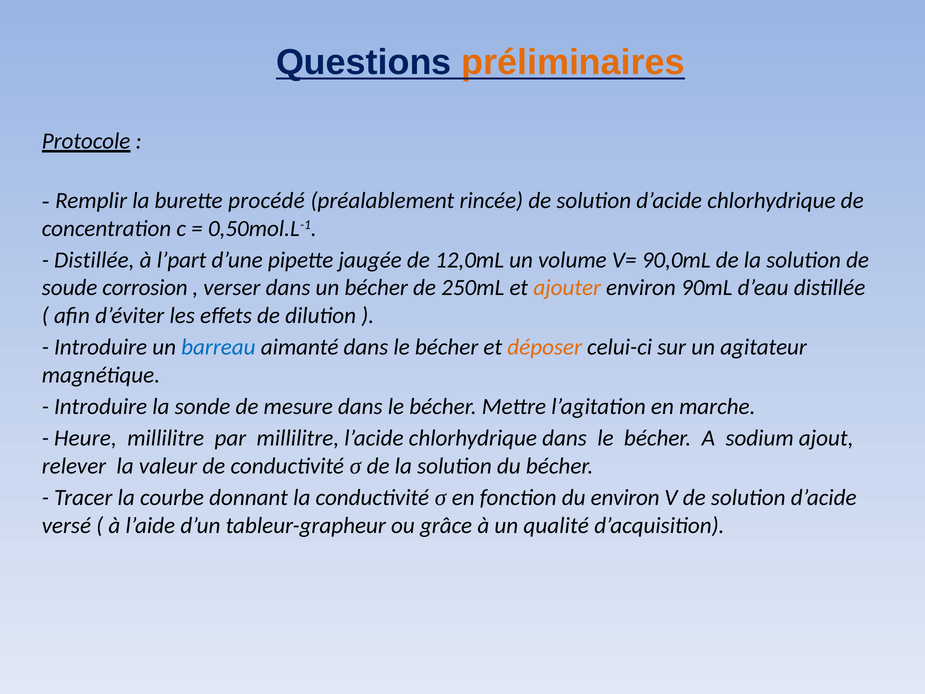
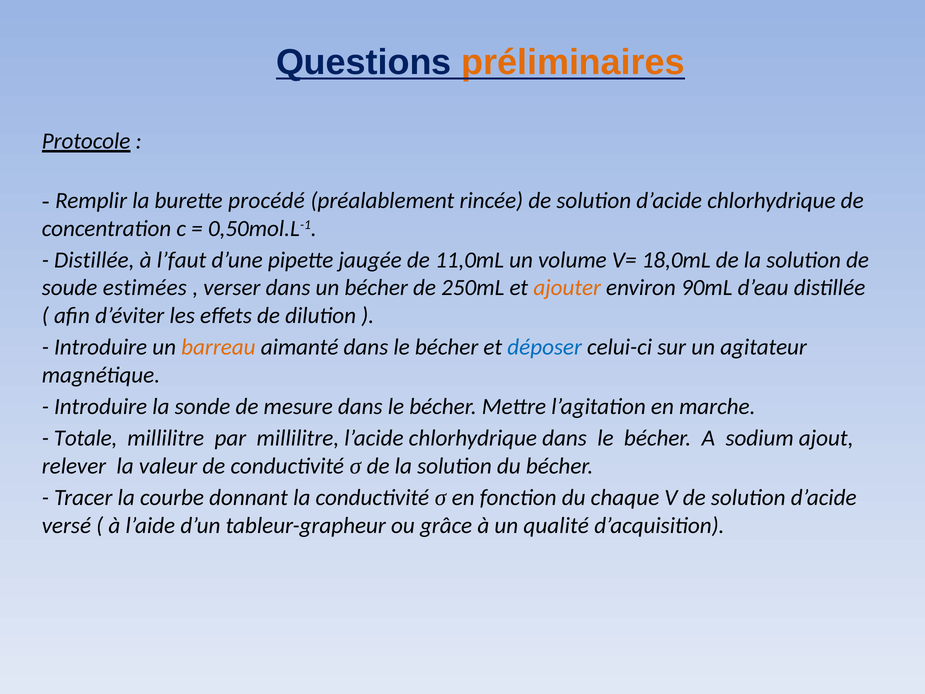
l’part: l’part -> l’faut (182, 260)
12,0mL: 12,0mL -> 11,0mL (470, 260)
90,0mL: 90,0mL -> 18,0mL (676, 260)
corrosion: corrosion -> estimées (145, 288)
barreau colour: blue -> orange (218, 347)
déposer colour: orange -> blue (545, 347)
Heure: Heure -> Totale (86, 438)
du environ: environ -> chaque (625, 497)
